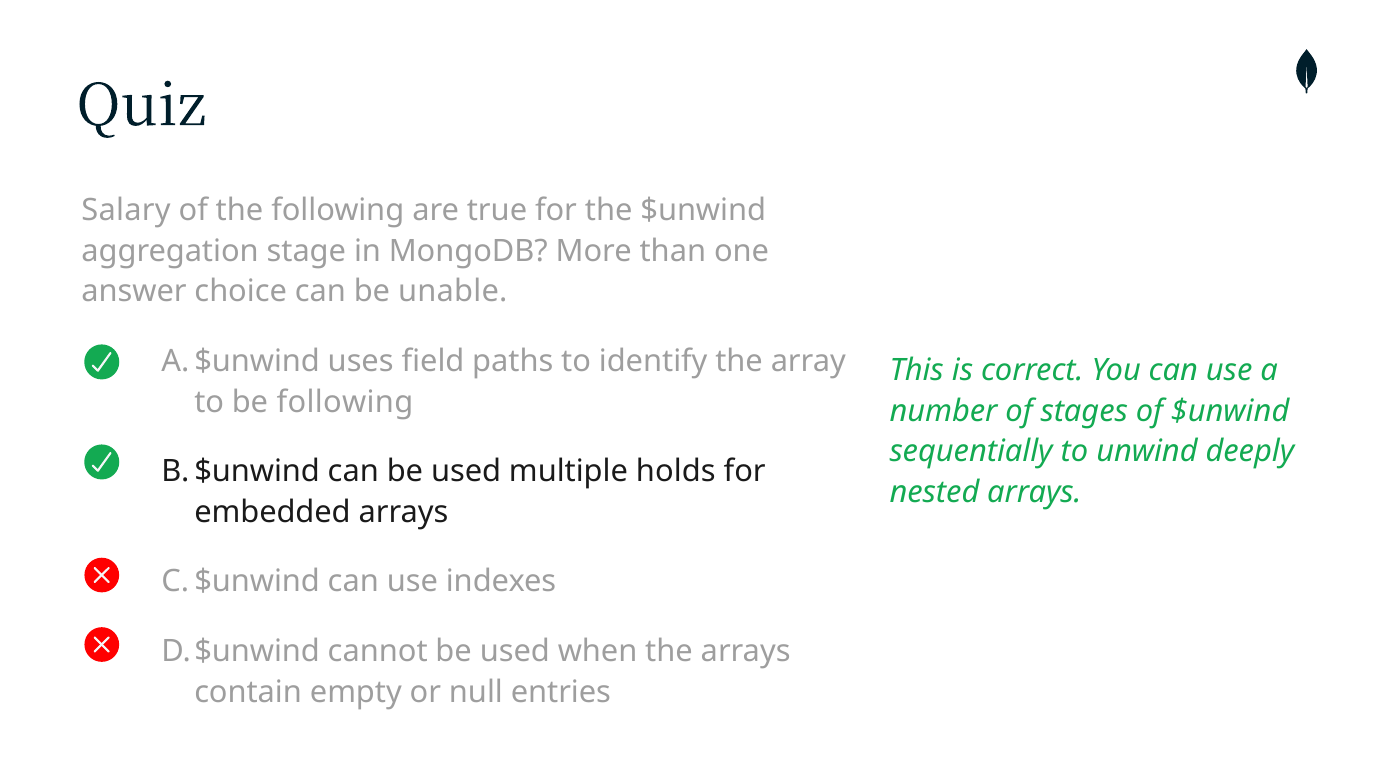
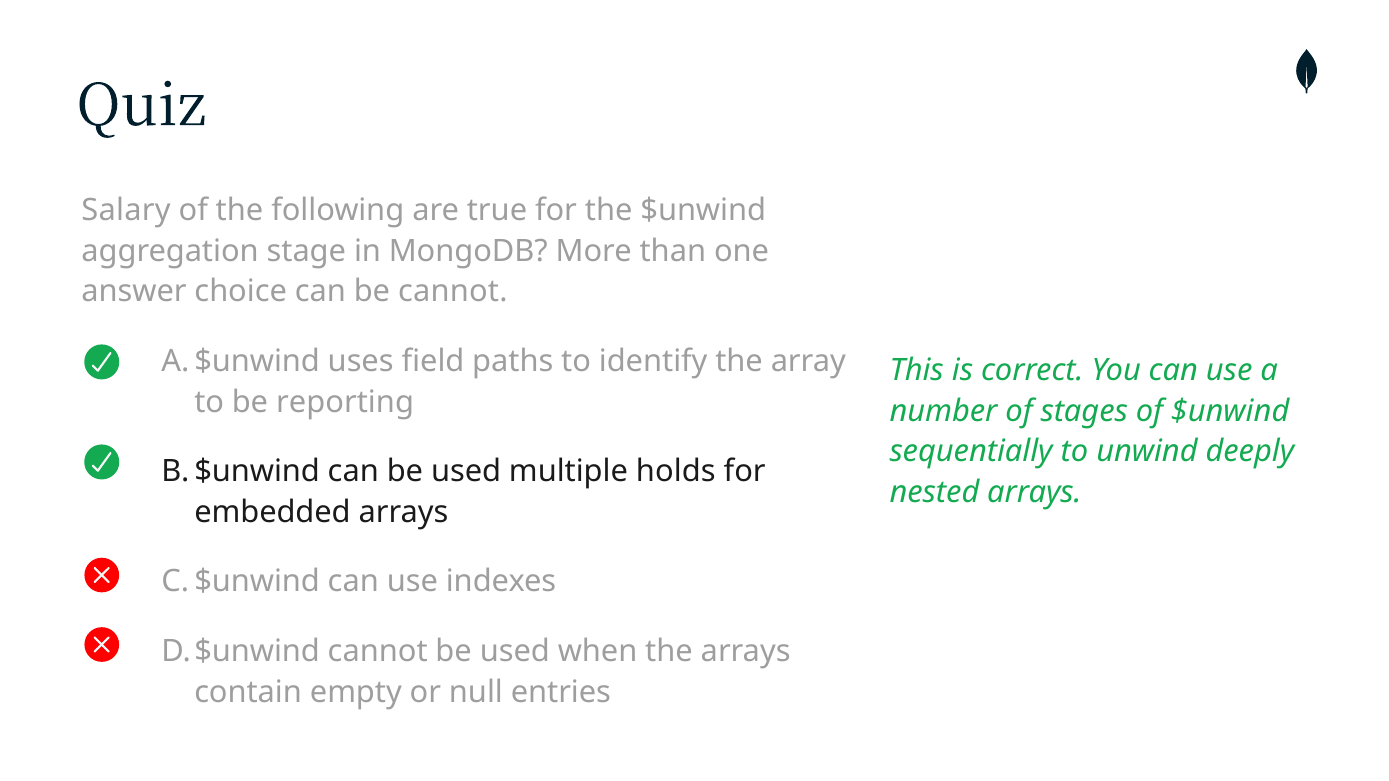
be unable: unable -> cannot (453, 292)
be following: following -> reporting (345, 402)
